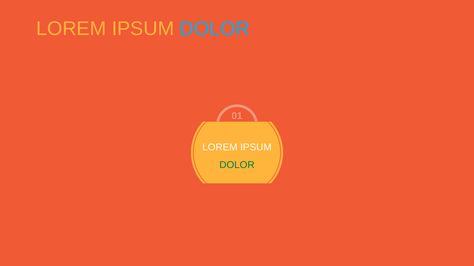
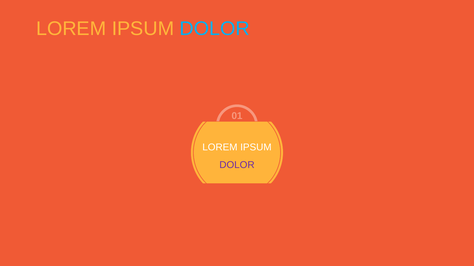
DOLOR colour: green -> purple (237, 165)
